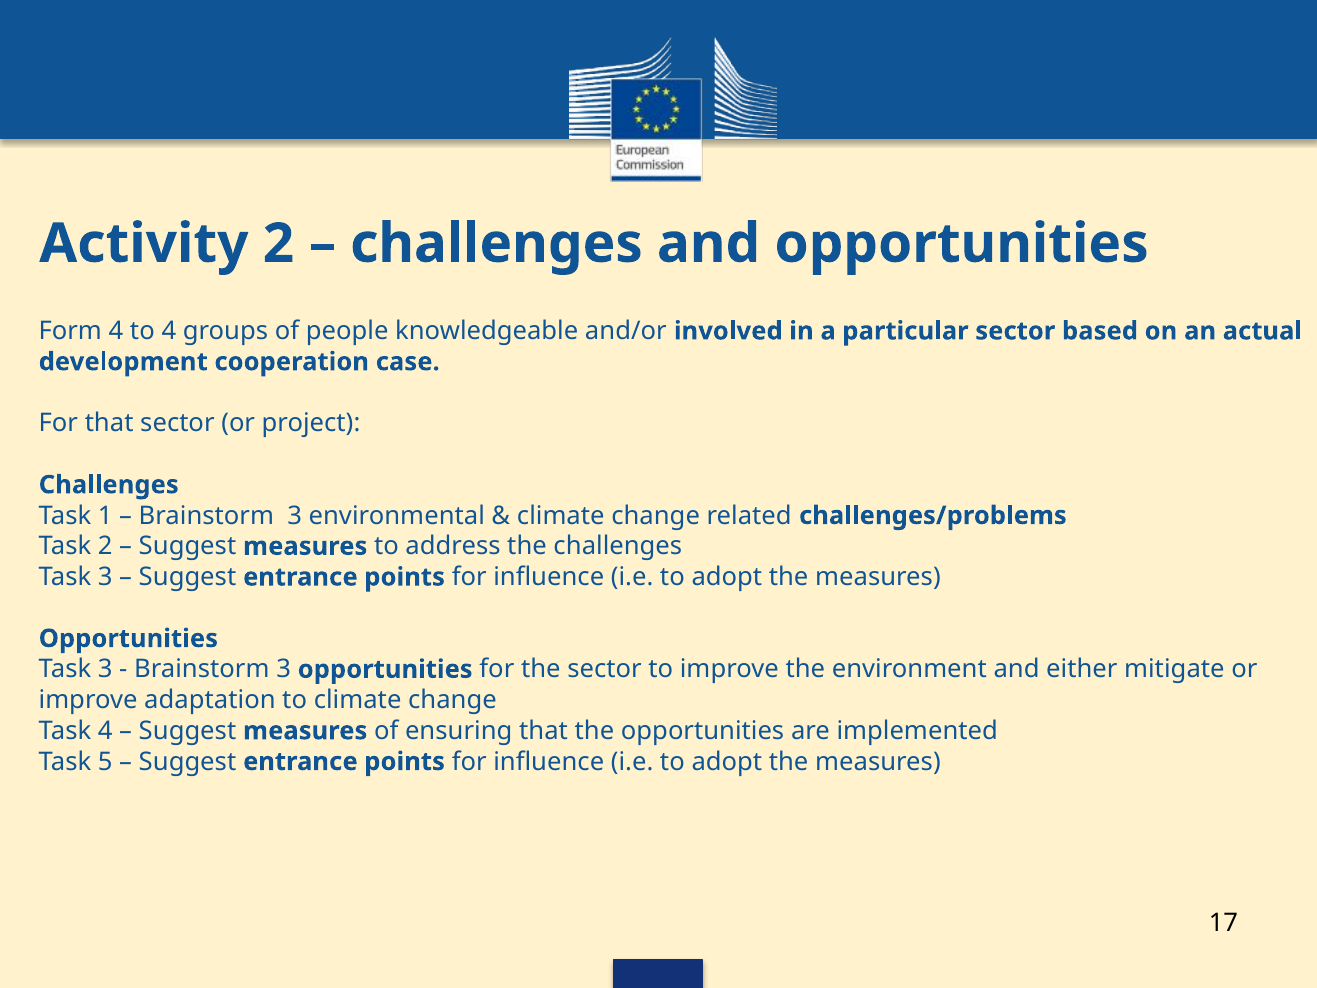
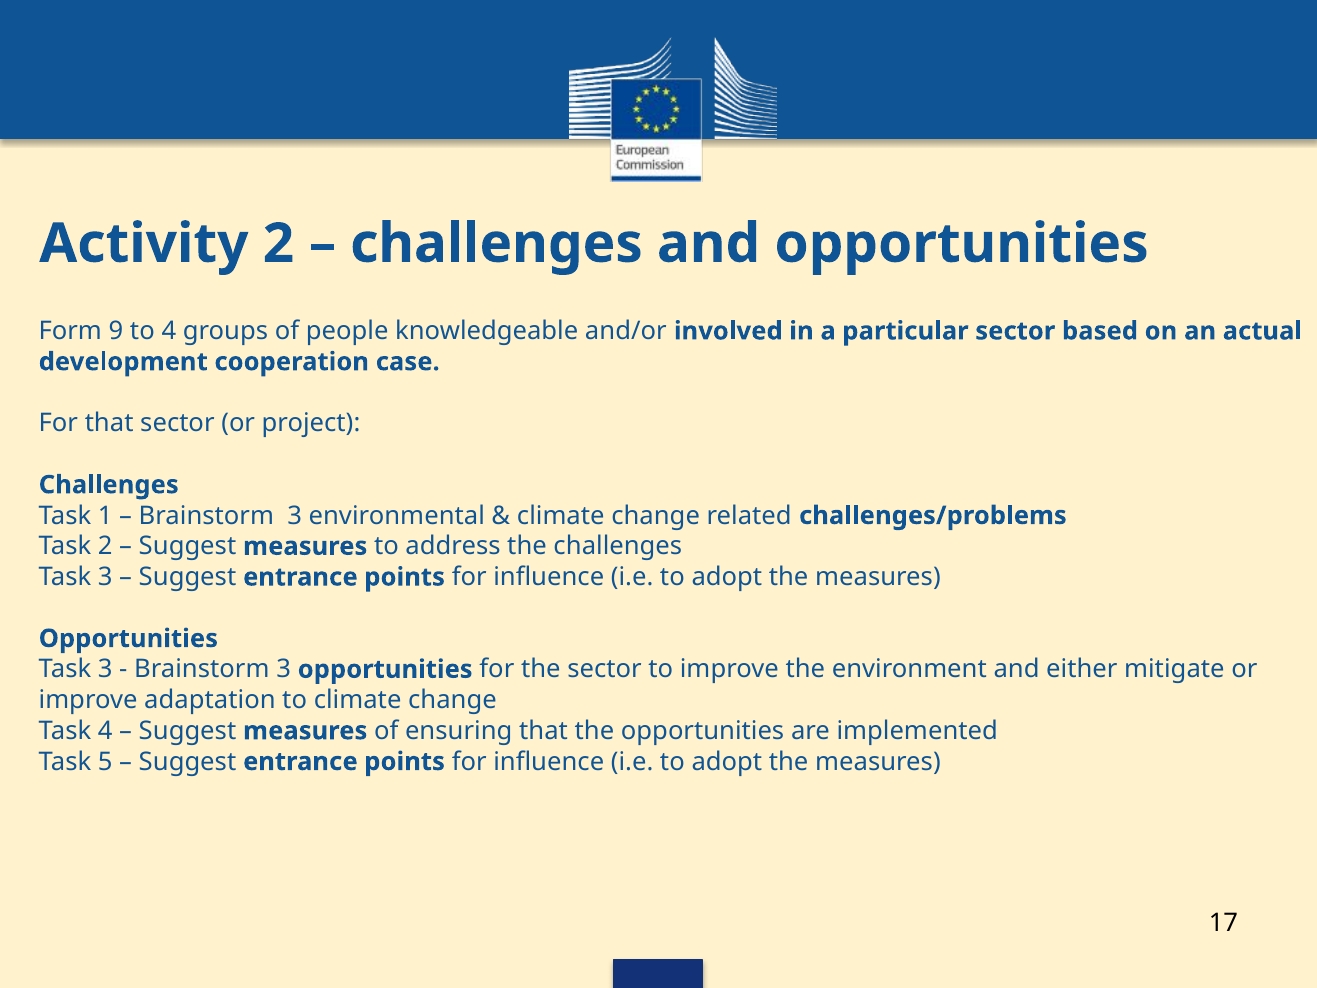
Form 4: 4 -> 9 (116, 331)
